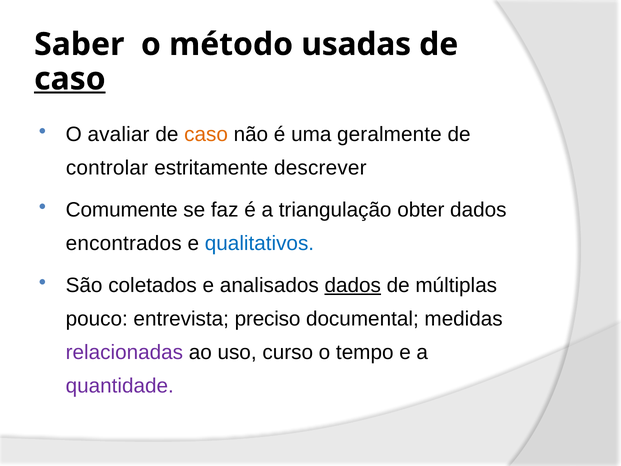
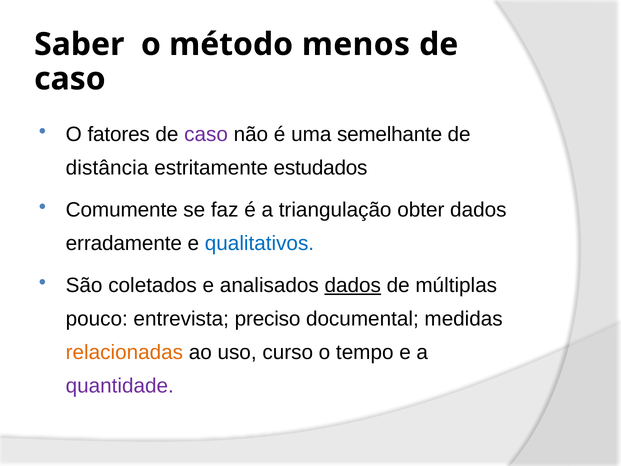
usadas: usadas -> menos (356, 44)
caso underline: present -> none (70, 79)
avaliar: avaliar -> fatores (119, 134)
caso colour: orange -> purple (206, 134)
geralmente: geralmente -> semelhante (390, 134)
controlar: controlar -> distância (107, 168)
descrever: descrever -> estudados (321, 168)
encontrados: encontrados -> erradamente (124, 243)
relacionadas colour: purple -> orange (124, 352)
